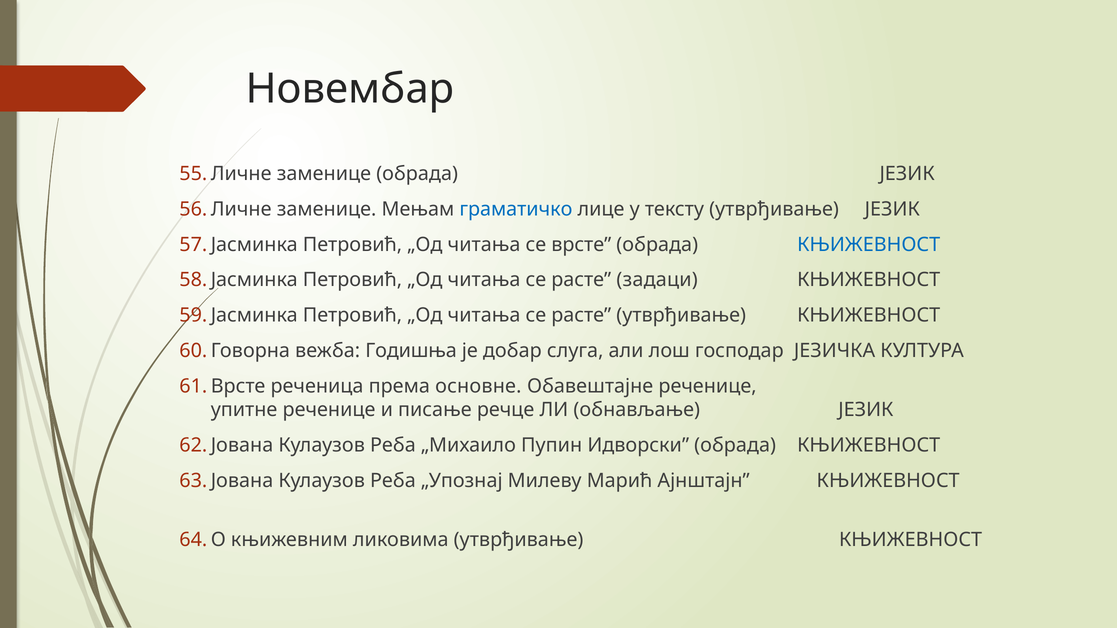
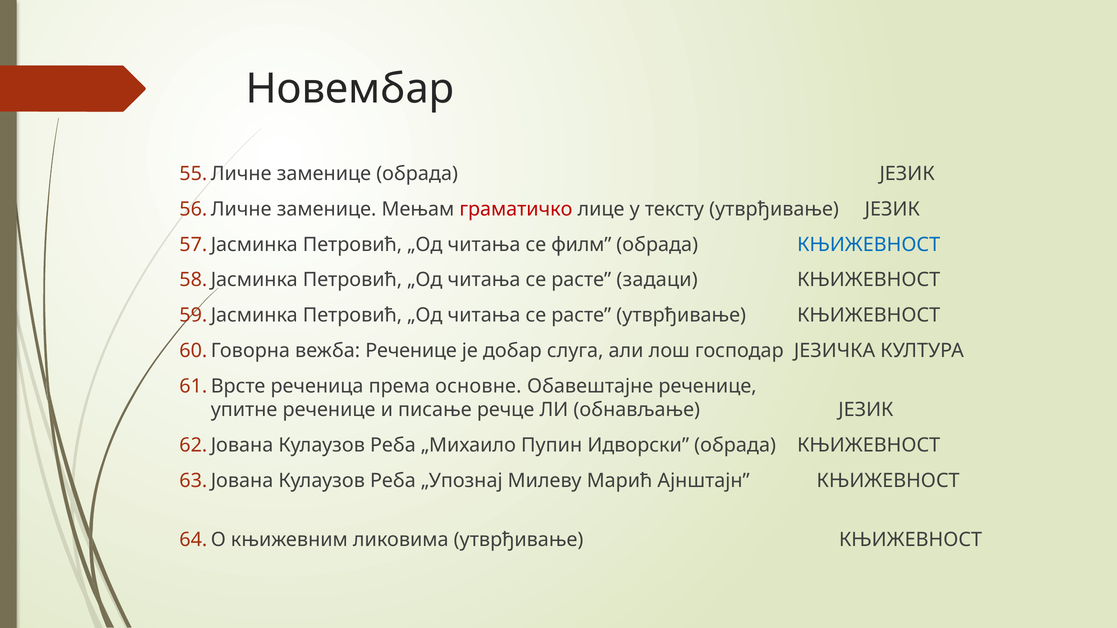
граматичко colour: blue -> red (516, 209)
врсте: врсте -> филм (581, 245)
вежба Годишња: Годишња -> Реченице (411, 351)
